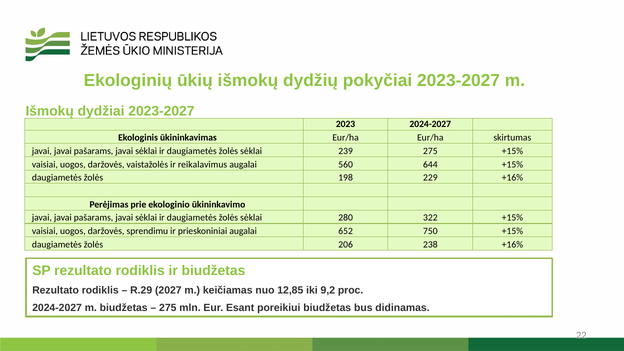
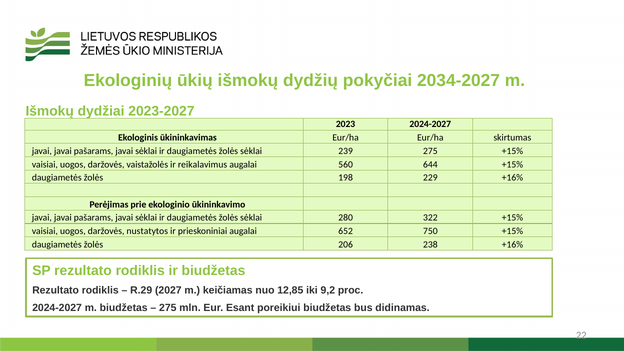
pokyčiai 2023-2027: 2023-2027 -> 2034-2027 (459, 80)
sprendimu: sprendimu -> nustatytos (147, 231)
